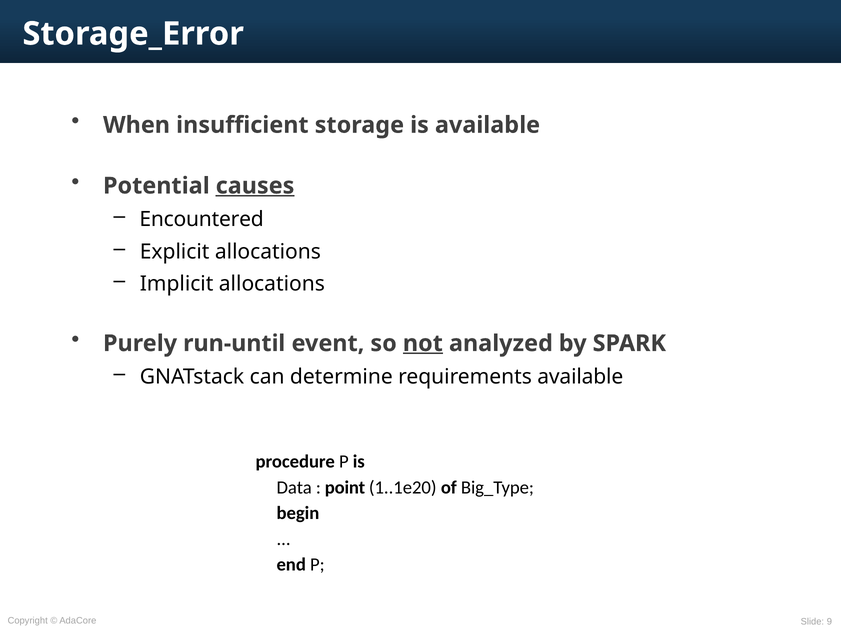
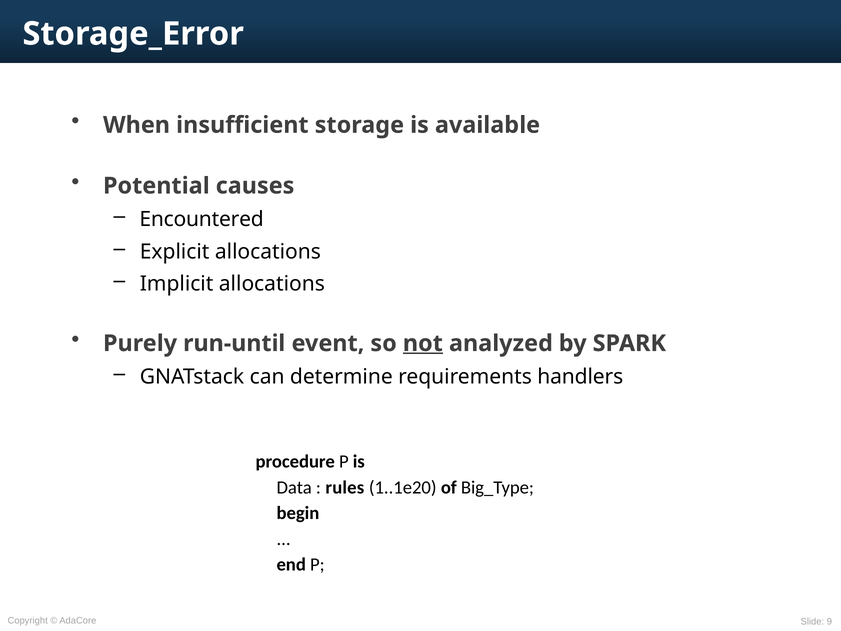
causes underline: present -> none (255, 186)
requirements available: available -> handlers (580, 377)
point: point -> rules (345, 487)
